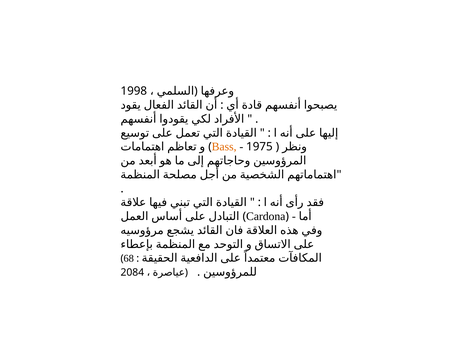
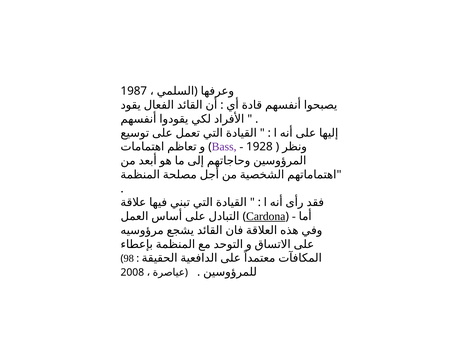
1998: 1998 -> 1987 (134, 91)
Bass colour: orange -> purple (224, 147)
1975: 1975 -> 1928 (259, 147)
Cardona underline: none -> present (266, 216)
68: 68 -> 98 (129, 259)
2084: 2084 -> 2008 (132, 272)
